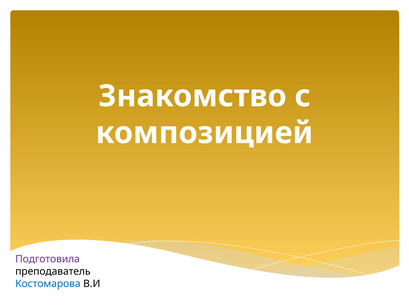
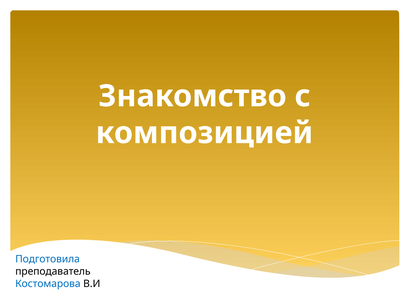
Подготовила colour: purple -> blue (48, 259)
